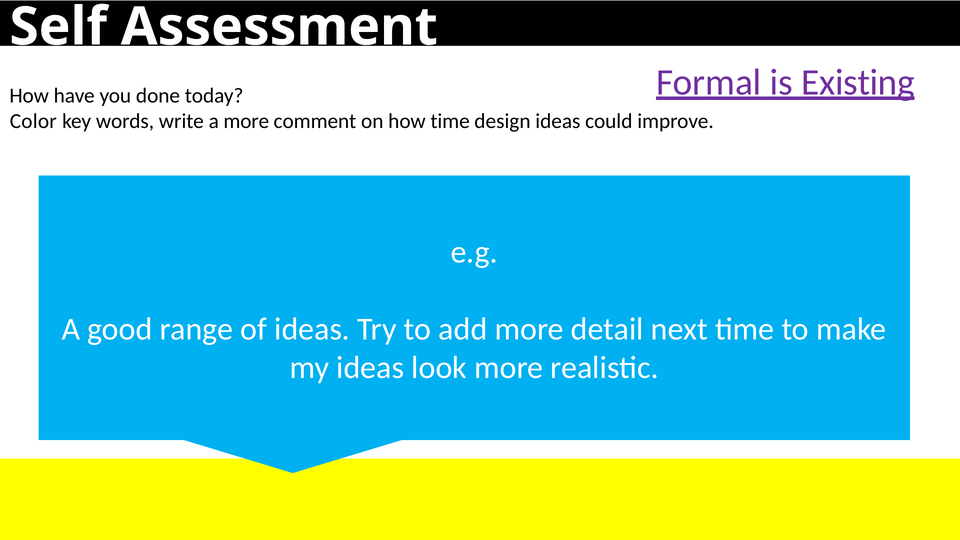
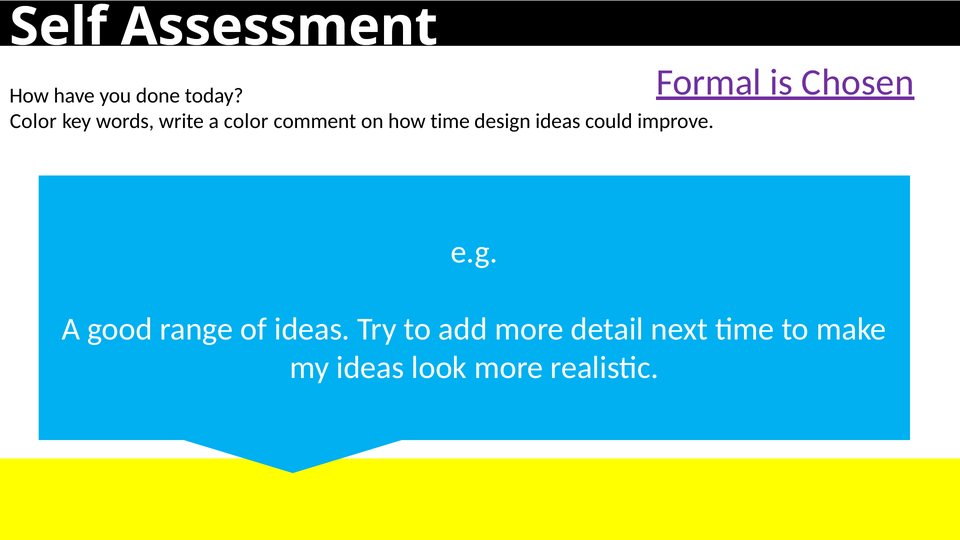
Existing: Existing -> Chosen (858, 82)
a more: more -> color (246, 121)
